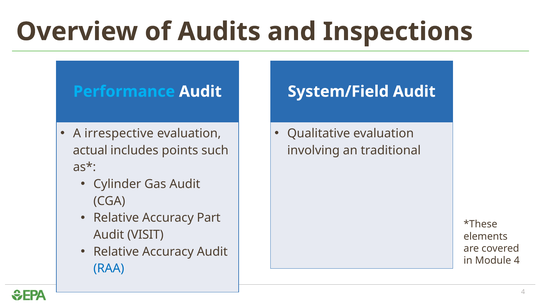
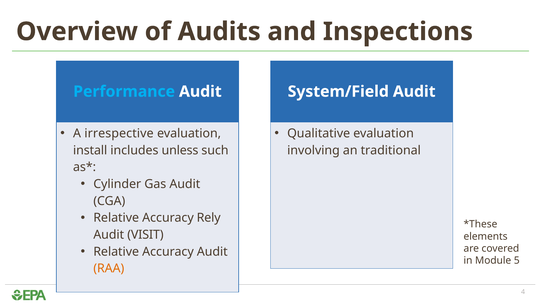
actual: actual -> install (90, 150)
points: points -> unless (180, 150)
Part: Part -> Rely (209, 218)
Module 4: 4 -> 5 (517, 261)
RAA colour: blue -> orange (109, 269)
